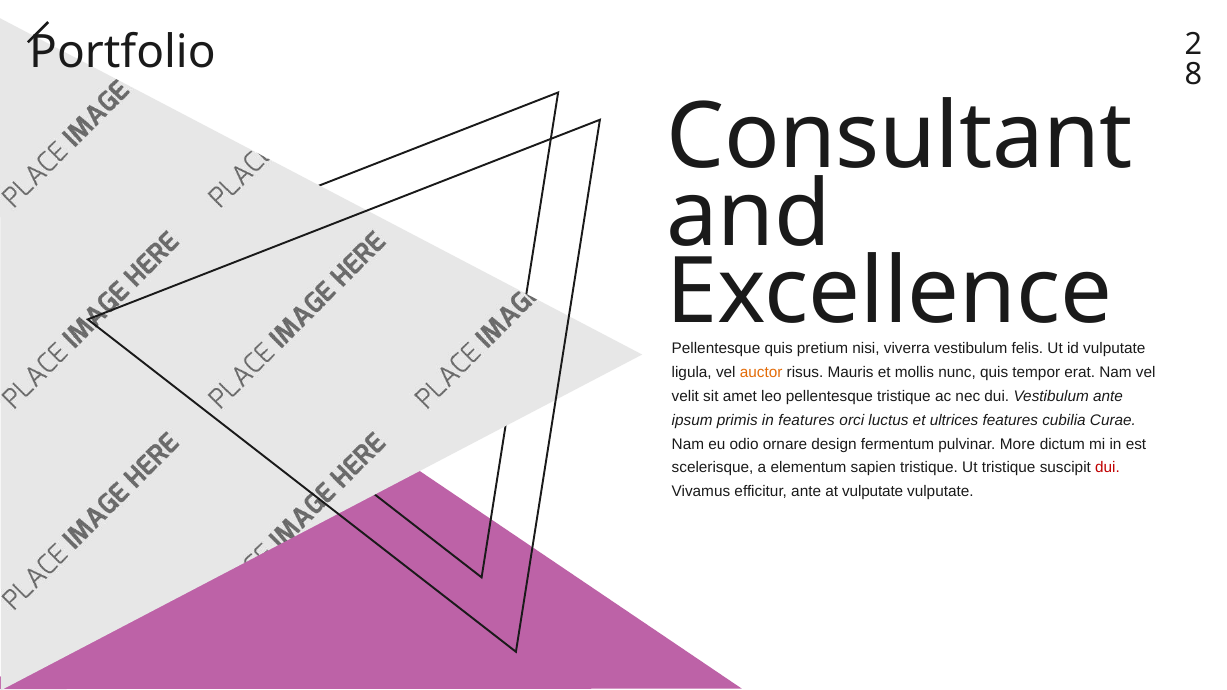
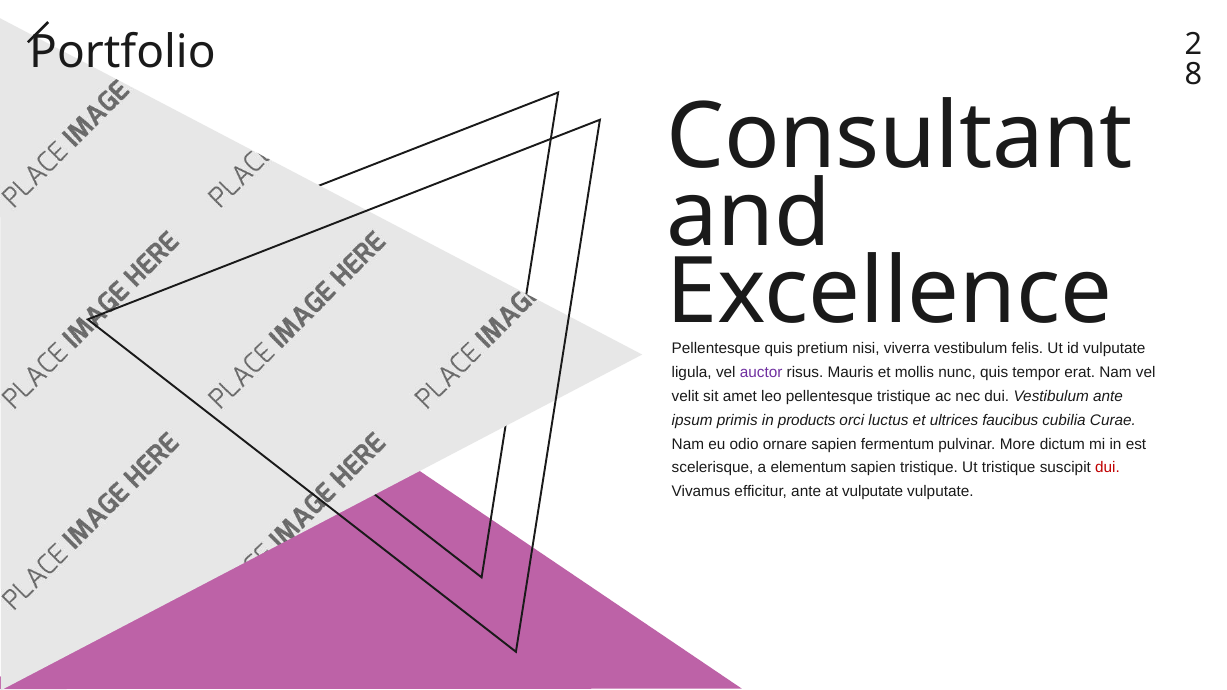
auctor colour: orange -> purple (761, 372)
in features: features -> products (807, 420)
ultrices features: features -> faucibus (1010, 420)
ornare design: design -> sapien (834, 444)
